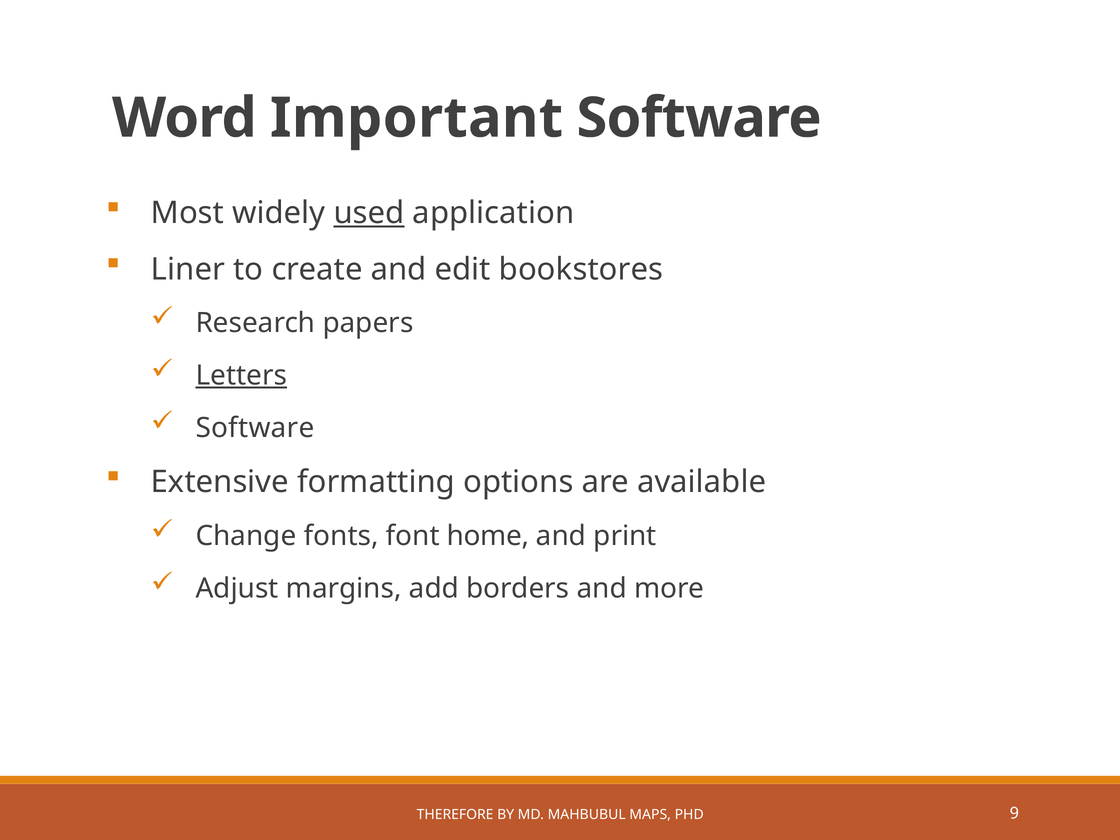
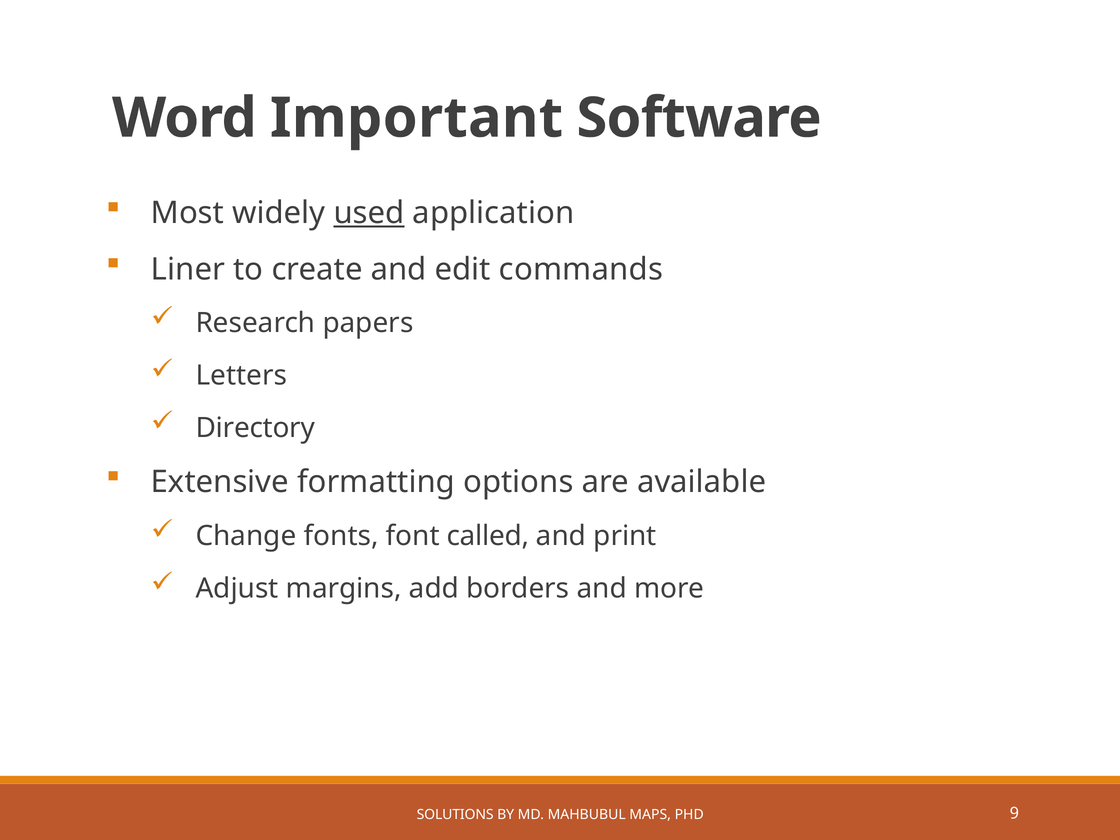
bookstores: bookstores -> commands (581, 269)
Letters underline: present -> none (241, 375)
Software: Software -> Directory (255, 428)
home: home -> called (488, 536)
THEREFORE: THEREFORE -> SOLUTIONS (455, 815)
